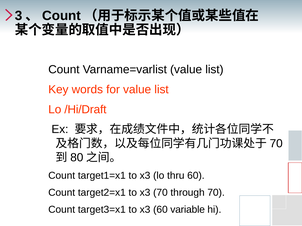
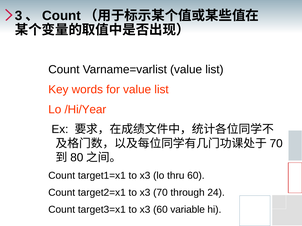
/Hi/Draft: /Hi/Draft -> /Hi/Year (85, 110)
through 70: 70 -> 24 (216, 193)
